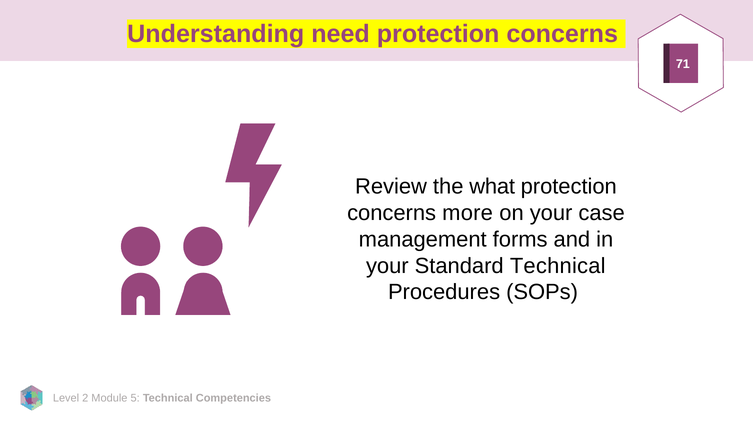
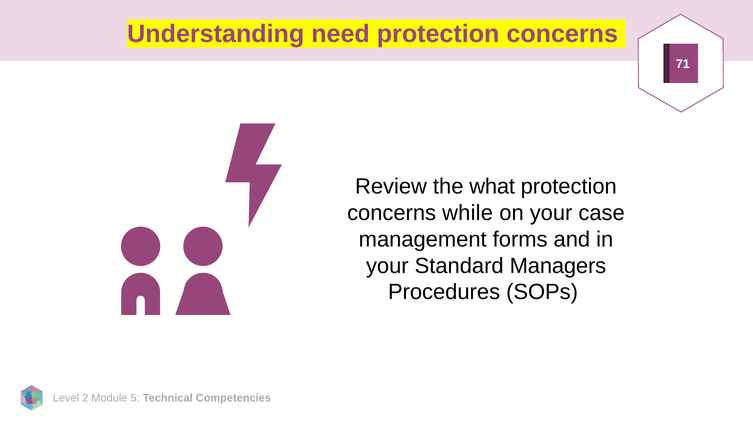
more: more -> while (468, 213)
Standard Technical: Technical -> Managers (558, 265)
